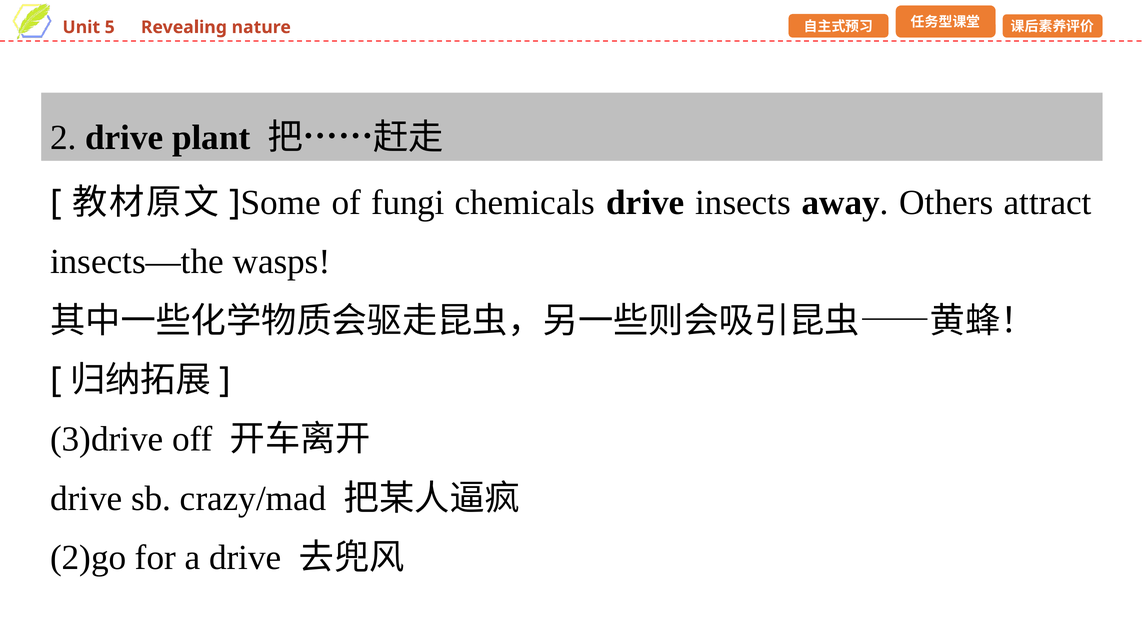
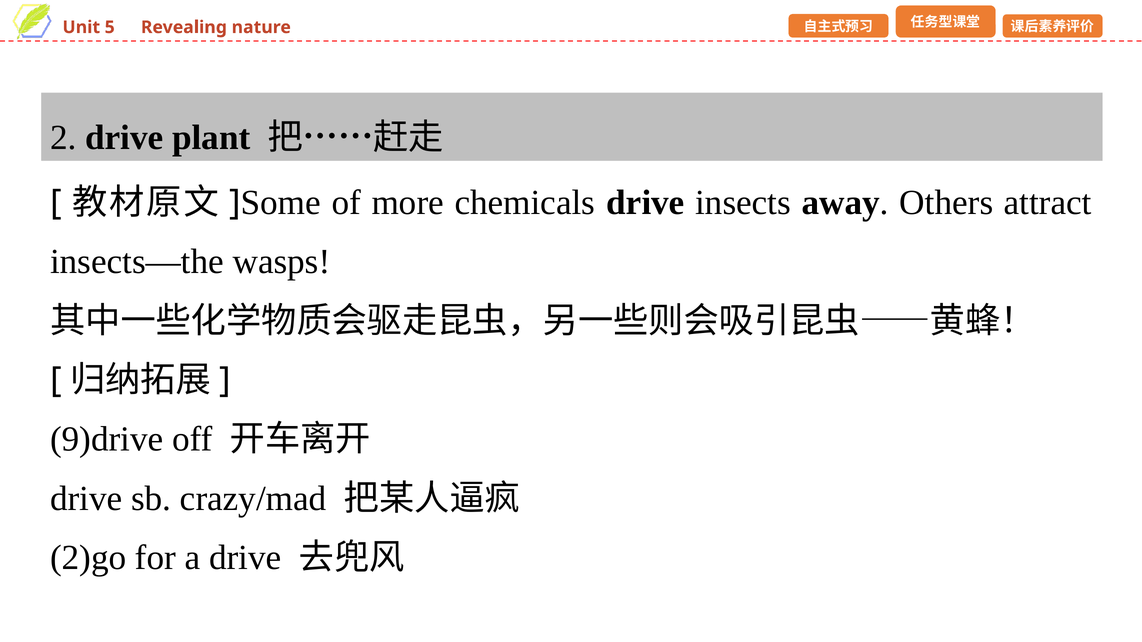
fungi: fungi -> more (408, 203)
3)drive: 3)drive -> 9)drive (107, 440)
